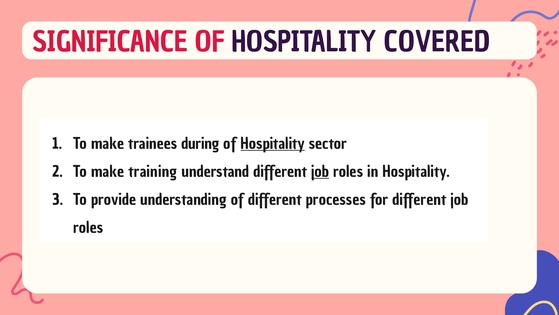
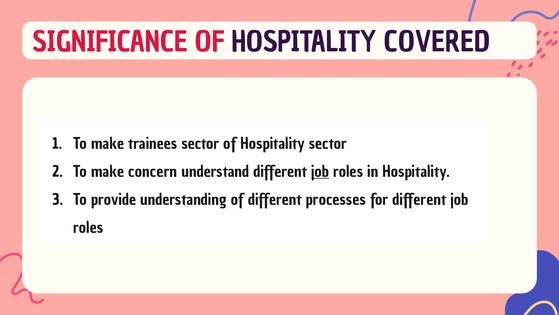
trainees during: during -> sector (200, 143)
Hospitality underline: present -> none (273, 143)
training: training -> concern (153, 171)
